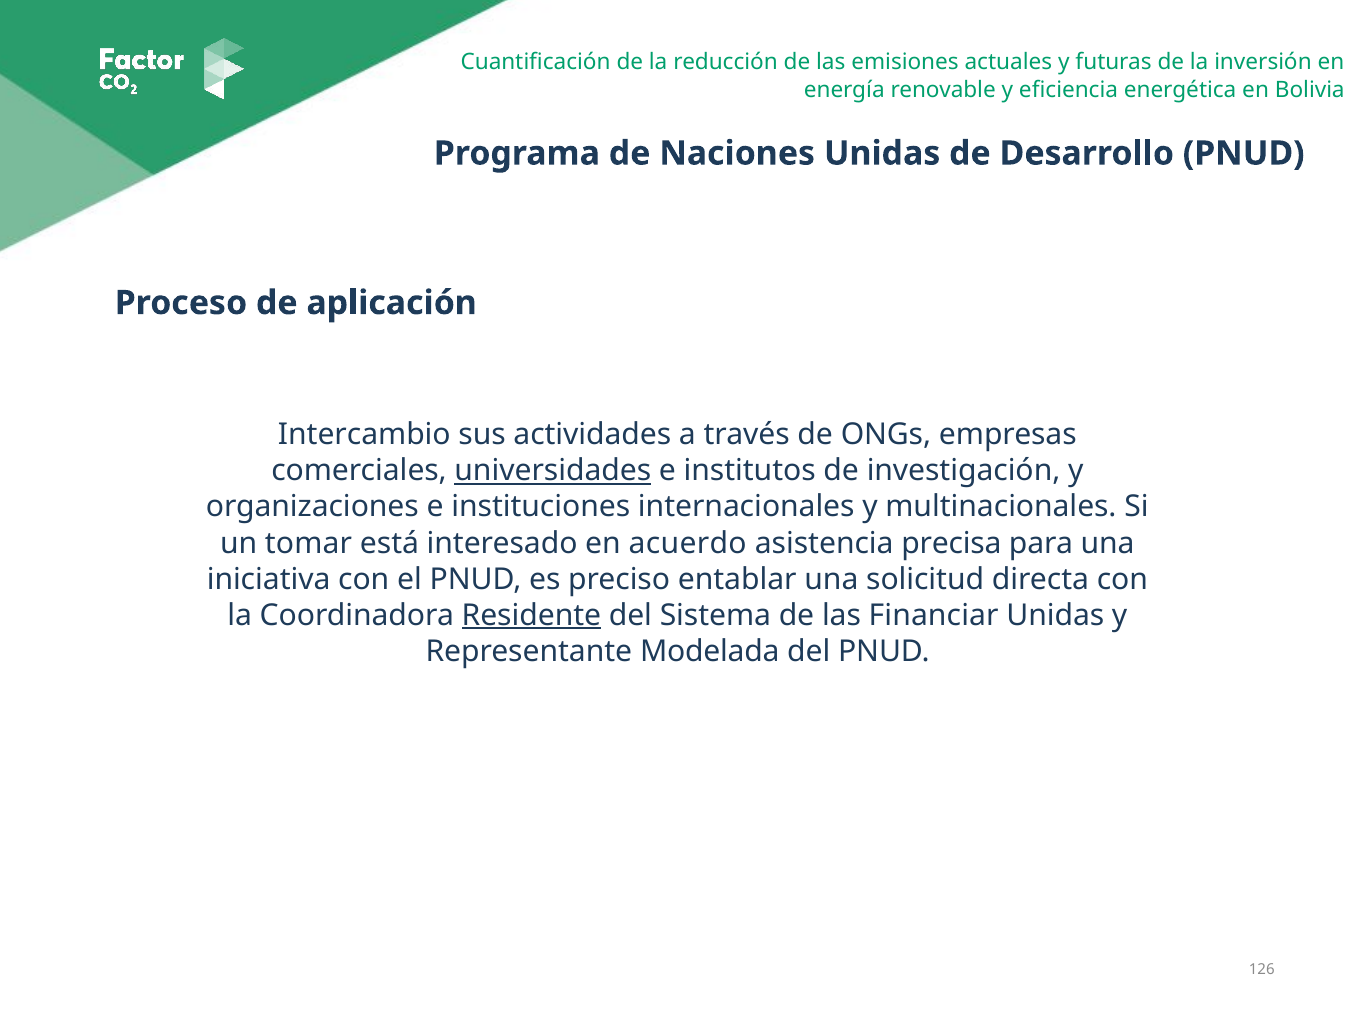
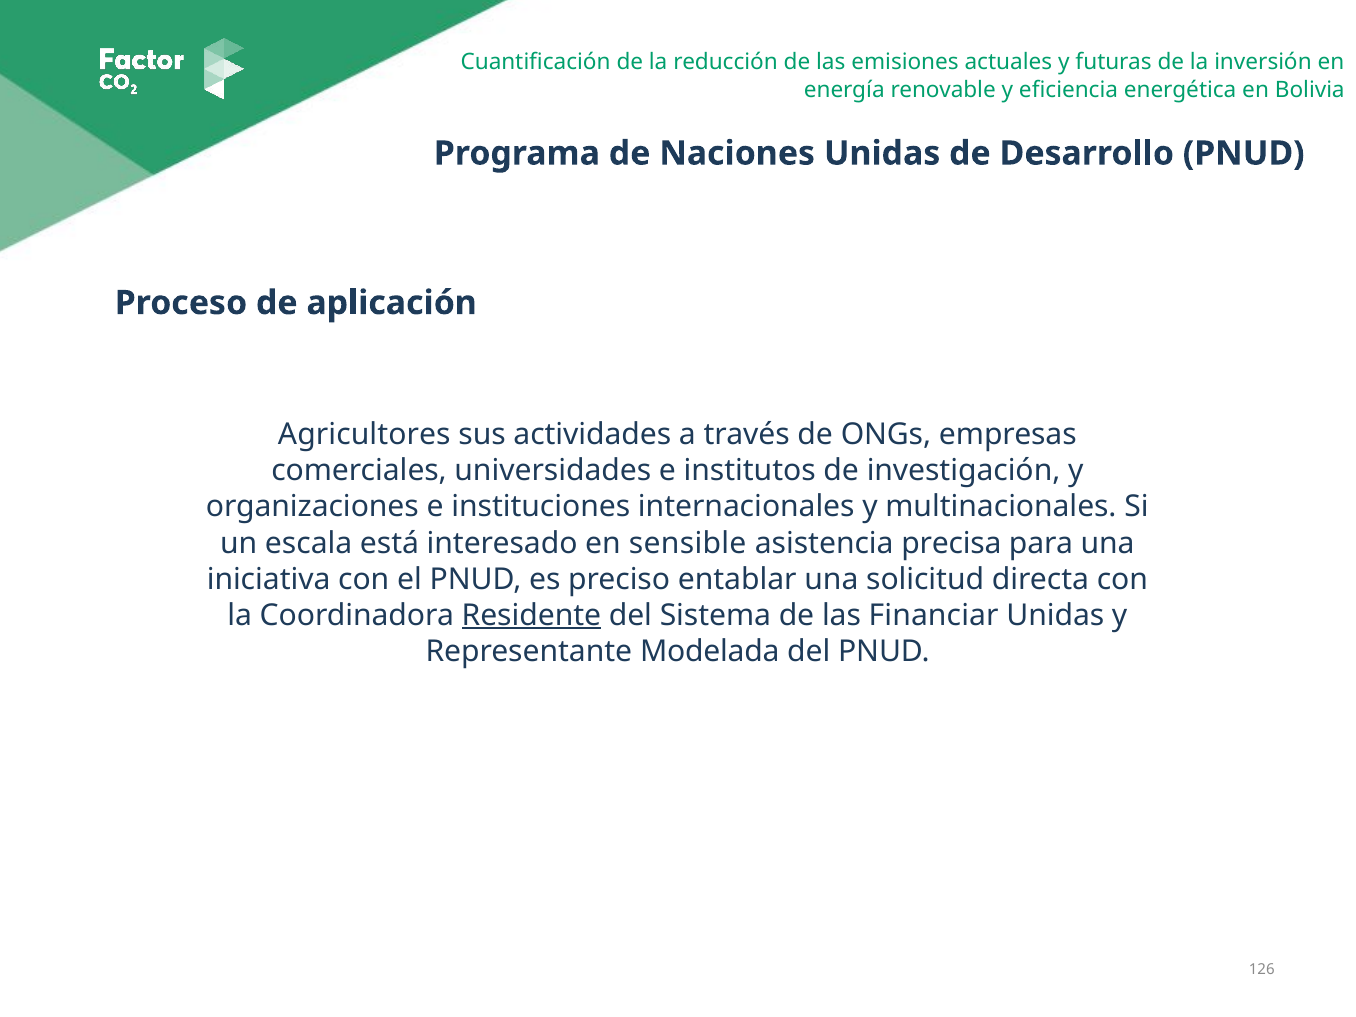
Intercambio: Intercambio -> Agricultores (364, 435)
universidades underline: present -> none (553, 471)
tomar: tomar -> escala (309, 543)
acuerdo: acuerdo -> sensible (688, 543)
